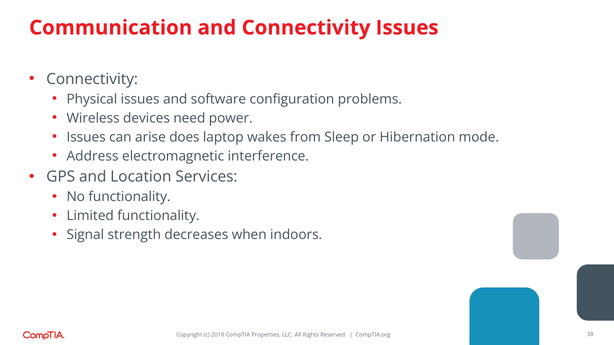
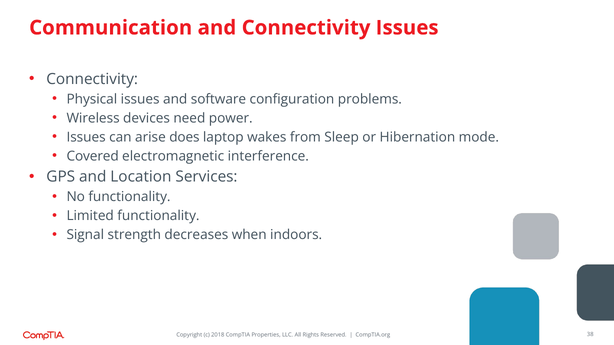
Address: Address -> Covered (93, 156)
